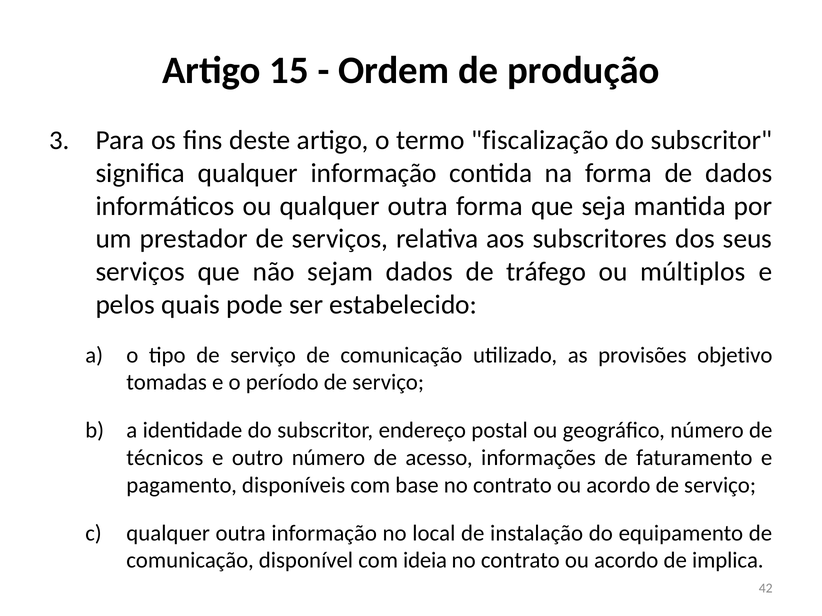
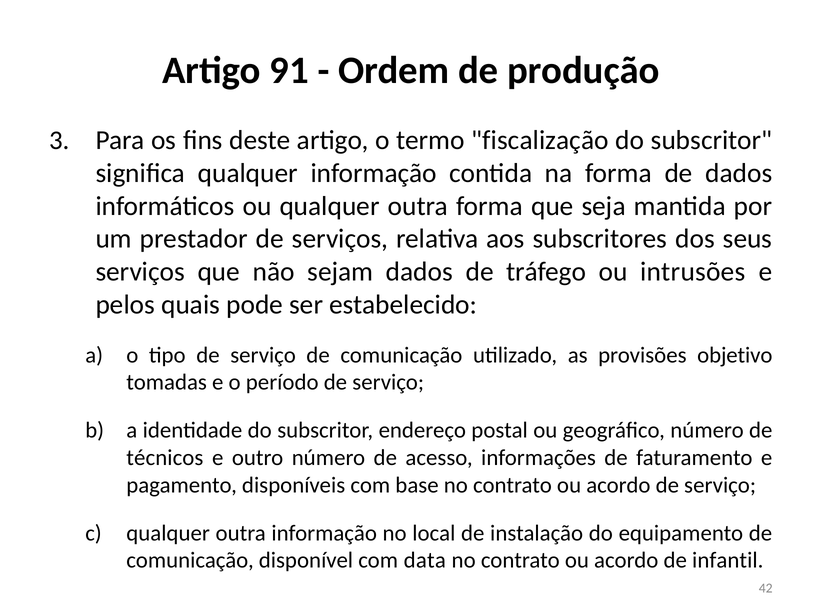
15: 15 -> 91 (289, 71)
múltiplos: múltiplos -> intrusões (693, 272)
ideia: ideia -> data (425, 561)
implica: implica -> infantil (728, 561)
